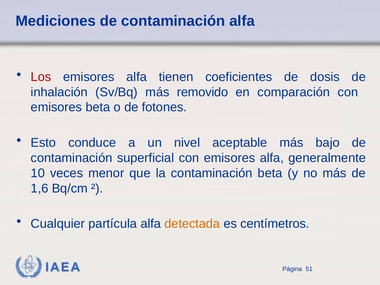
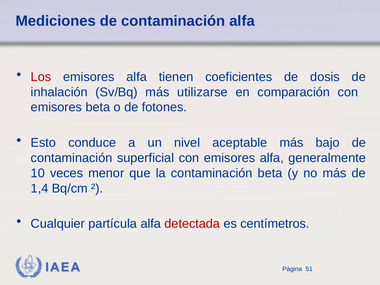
removido: removido -> utilizarse (202, 92)
1,6: 1,6 -> 1,4 (40, 188)
detectada colour: orange -> red (192, 224)
